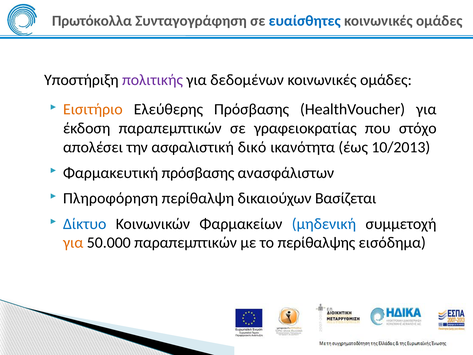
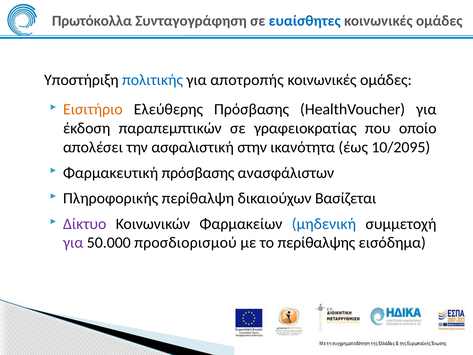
πολιτικής colour: purple -> blue (153, 80)
δεδομένων: δεδομένων -> αποτροπής (247, 80)
στόχο: στόχο -> οποίο (418, 128)
δικό: δικό -> στην (252, 147)
10/2013: 10/2013 -> 10/2095 (401, 147)
Πληροφόρηση: Πληροφόρηση -> Πληροφορικής (111, 198)
Δίκτυο colour: blue -> purple (85, 224)
για colour: orange -> purple (73, 243)
50.000 παραπεμπτικών: παραπεμπτικών -> προσδιορισμού (185, 243)
